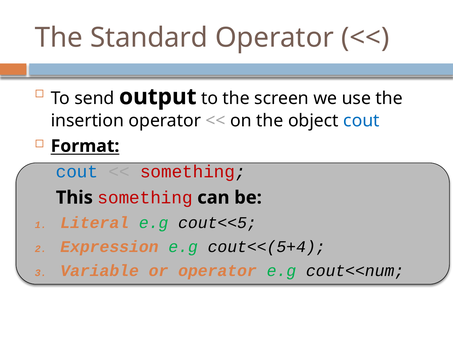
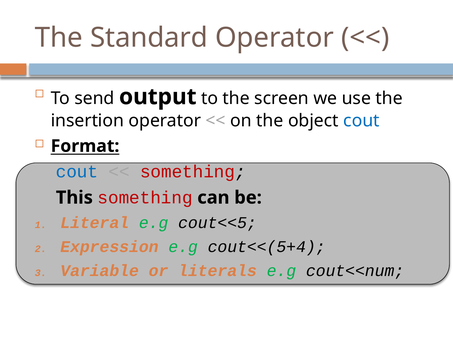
or operator: operator -> literals (217, 271)
